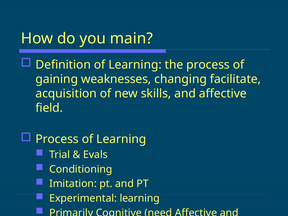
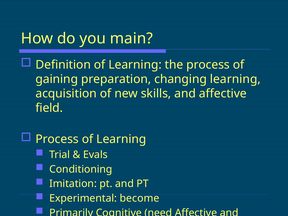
weaknesses: weaknesses -> preparation (116, 79)
changing facilitate: facilitate -> learning (235, 79)
Experimental learning: learning -> become (140, 198)
